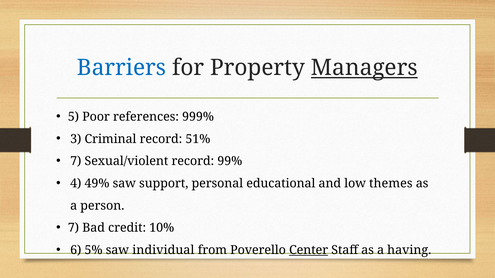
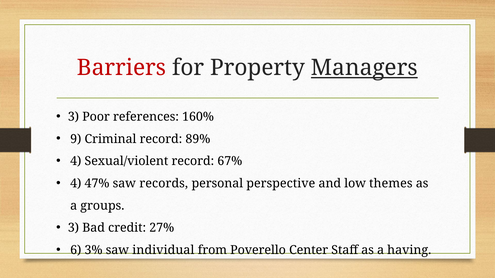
Barriers colour: blue -> red (122, 68)
5: 5 -> 3 (73, 117)
999%: 999% -> 160% (198, 117)
3: 3 -> 9 (76, 139)
51%: 51% -> 89% (198, 139)
7: 7 -> 4 (76, 161)
99%: 99% -> 67% (230, 161)
49%: 49% -> 47% (97, 184)
support: support -> records (164, 184)
educational: educational -> perspective (281, 184)
person: person -> groups (102, 206)
7: 7 -> 3 (73, 228)
10%: 10% -> 27% (162, 228)
5%: 5% -> 3% (94, 251)
Center underline: present -> none (309, 251)
